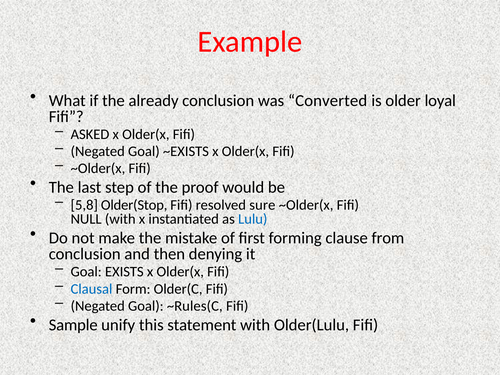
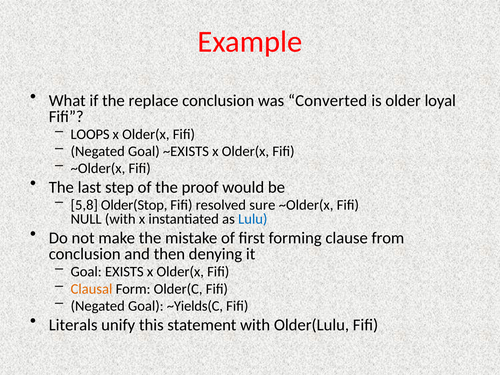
already: already -> replace (154, 101)
ASKED: ASKED -> LOOPS (90, 134)
Clausal colour: blue -> orange (92, 289)
~Rules(C: ~Rules(C -> ~Yields(C (195, 306)
Sample: Sample -> Literals (73, 325)
